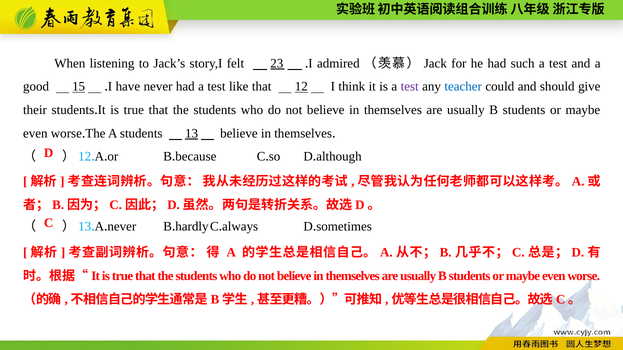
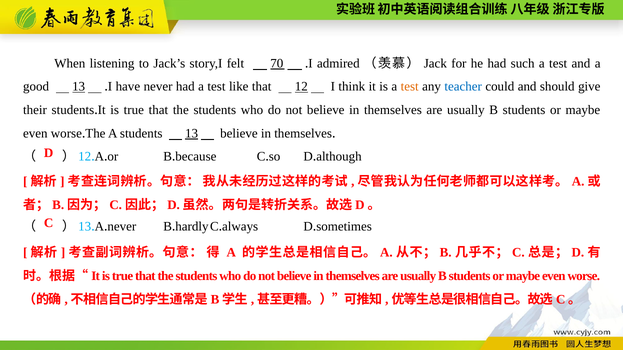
23: 23 -> 70 (277, 63)
good 15: 15 -> 13 (79, 87)
test colour: purple -> orange (410, 87)
